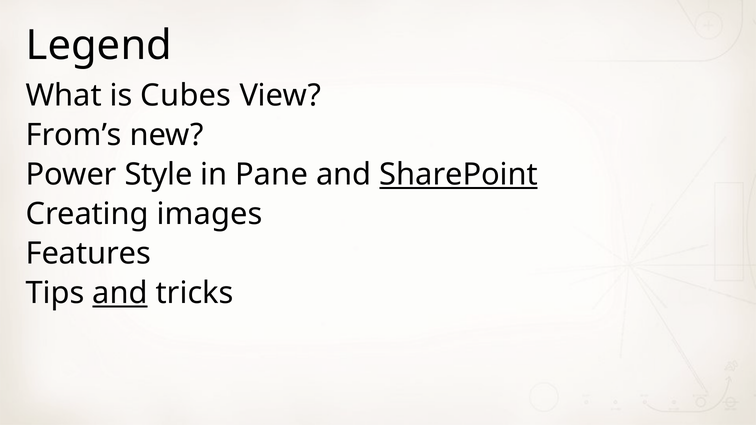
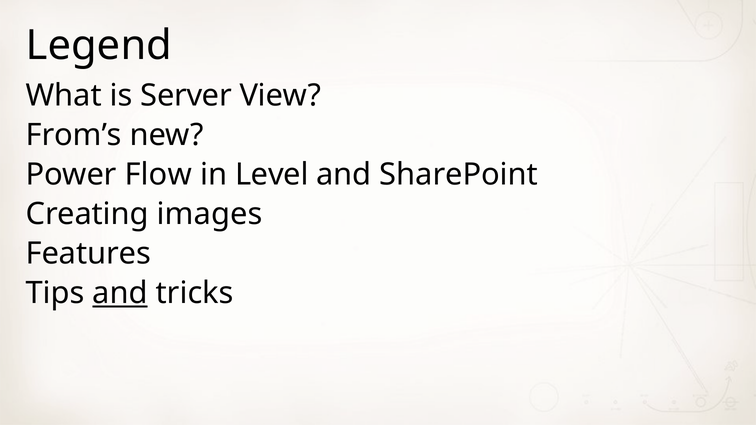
Cubes: Cubes -> Server (186, 96)
Style: Style -> Flow (158, 175)
Pane: Pane -> Level (272, 175)
SharePoint underline: present -> none (459, 175)
